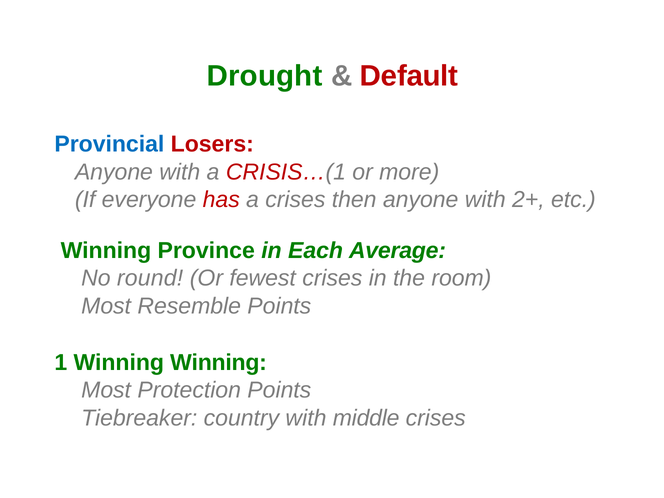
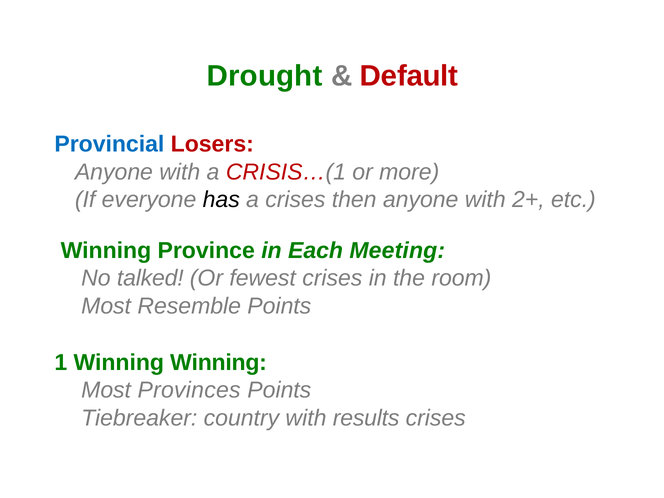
has colour: red -> black (221, 200)
Average: Average -> Meeting (397, 251)
round: round -> talked (150, 278)
Protection: Protection -> Provinces (189, 390)
middle: middle -> results (366, 418)
